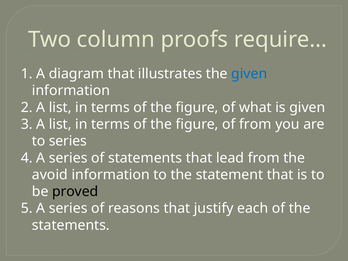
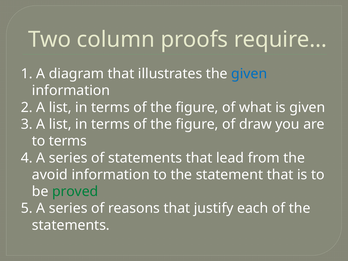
of from: from -> draw (255, 124)
to series: series -> terms (68, 141)
proved colour: black -> green (75, 192)
